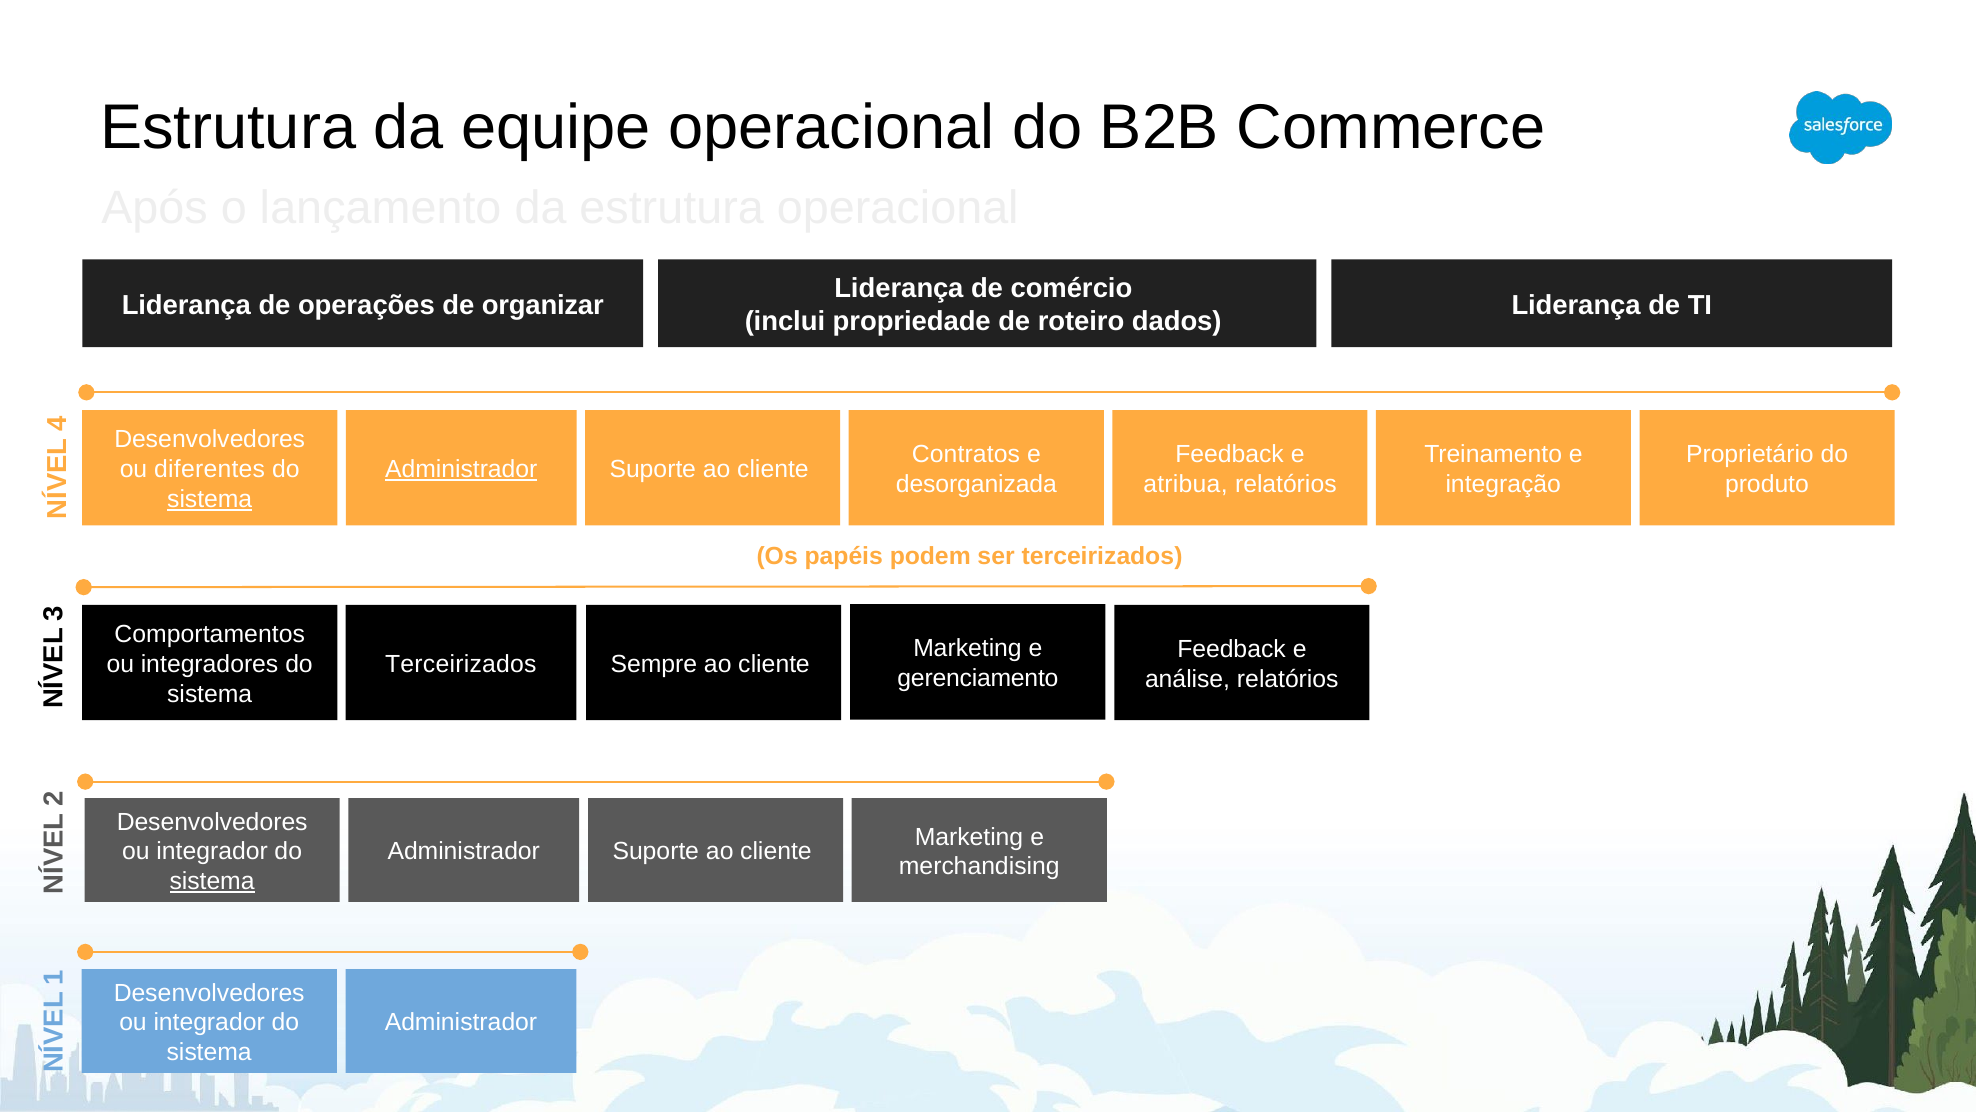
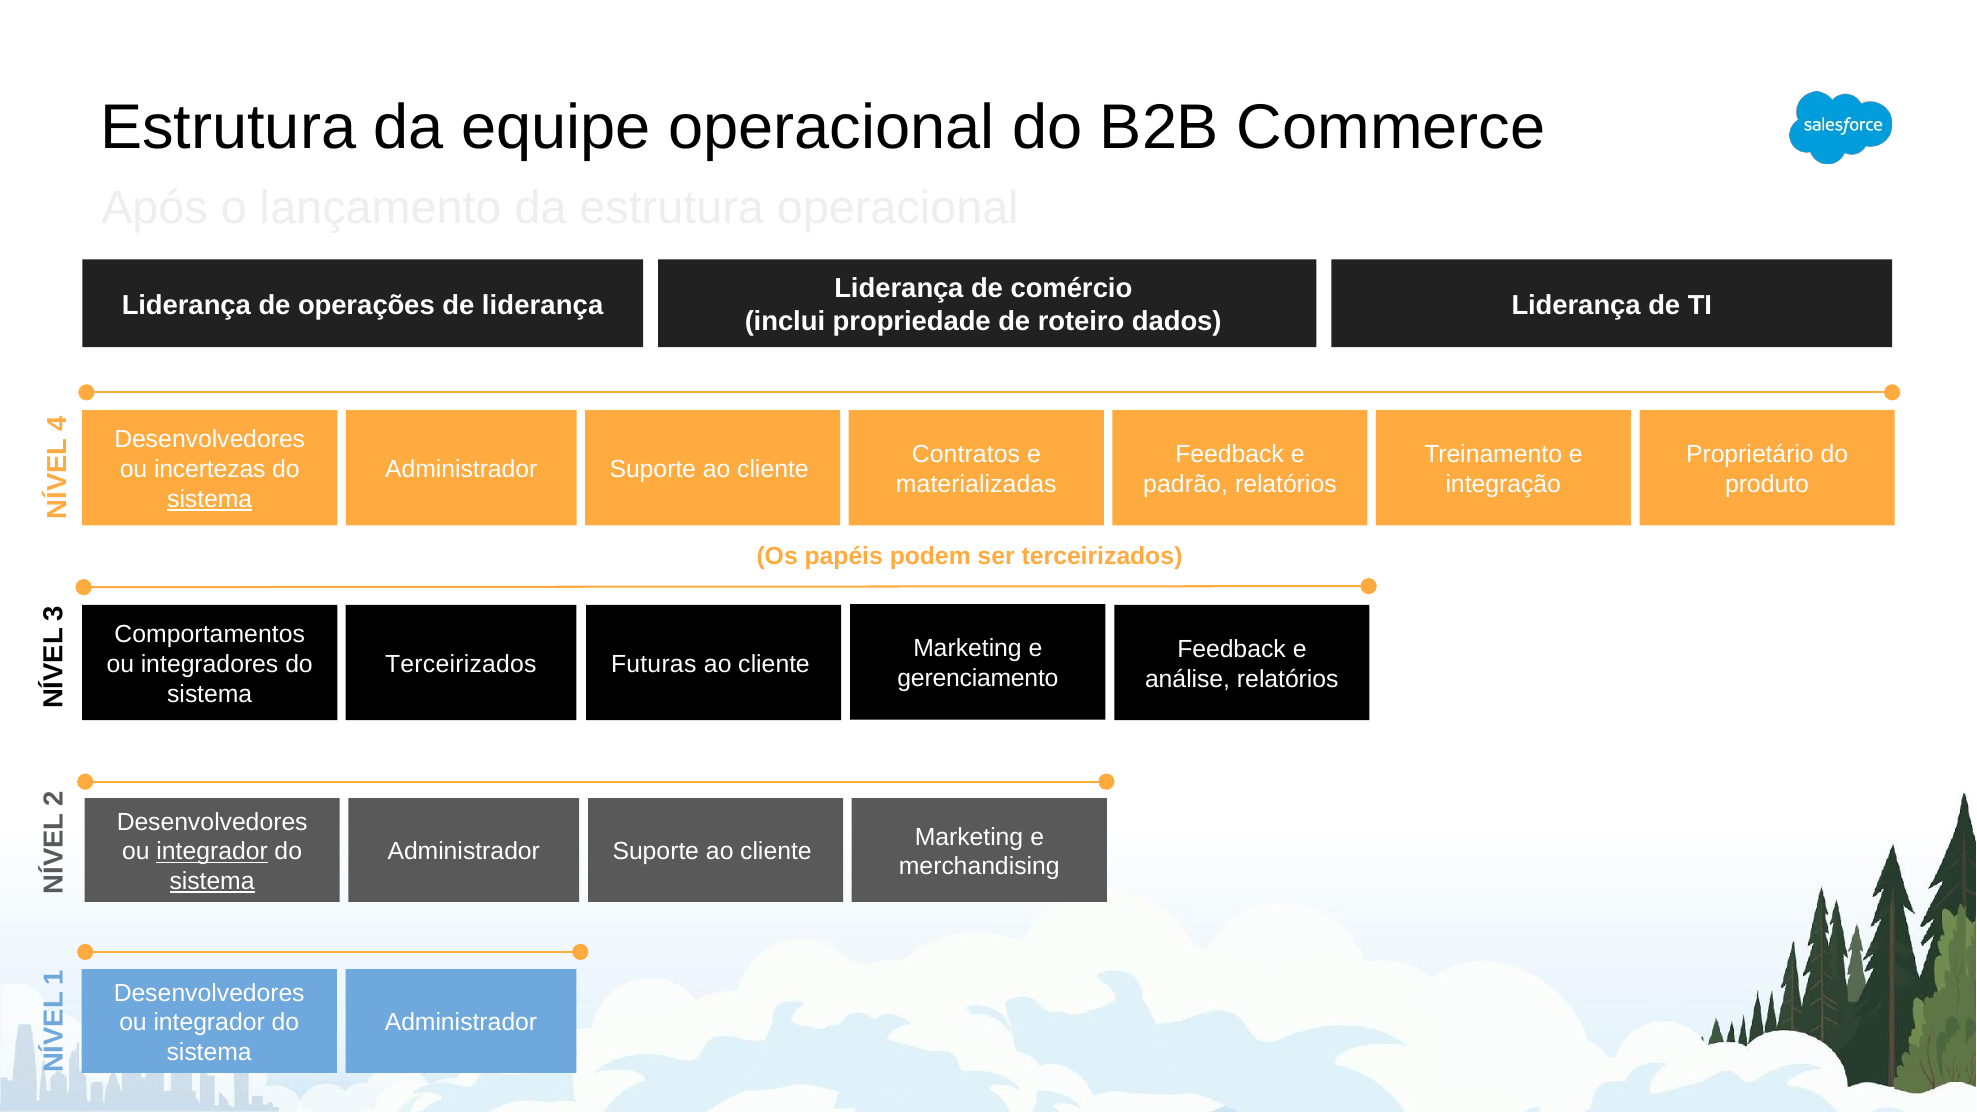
de organizar: organizar -> liderança (543, 305)
diferentes: diferentes -> incertezas (210, 470)
Administrador underline: present -> none (461, 470)
desorganizada: desorganizada -> materializadas (976, 484)
atribua: atribua -> padrão (1186, 484)
Sempre: Sempre -> Futuras (654, 664)
integrador underline: none -> present (212, 852)
